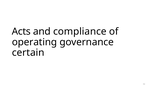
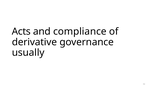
operating: operating -> derivative (34, 42)
certain: certain -> usually (28, 53)
